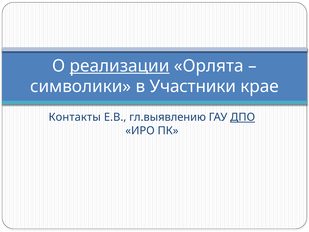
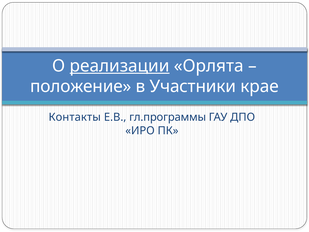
символики: символики -> положение (81, 86)
гл.выявлению: гл.выявлению -> гл.программы (168, 117)
ДПО underline: present -> none (243, 117)
